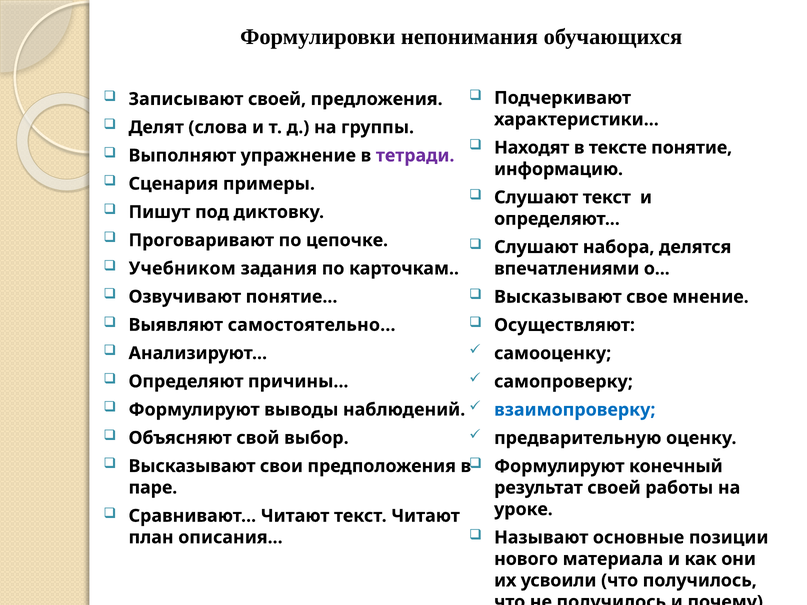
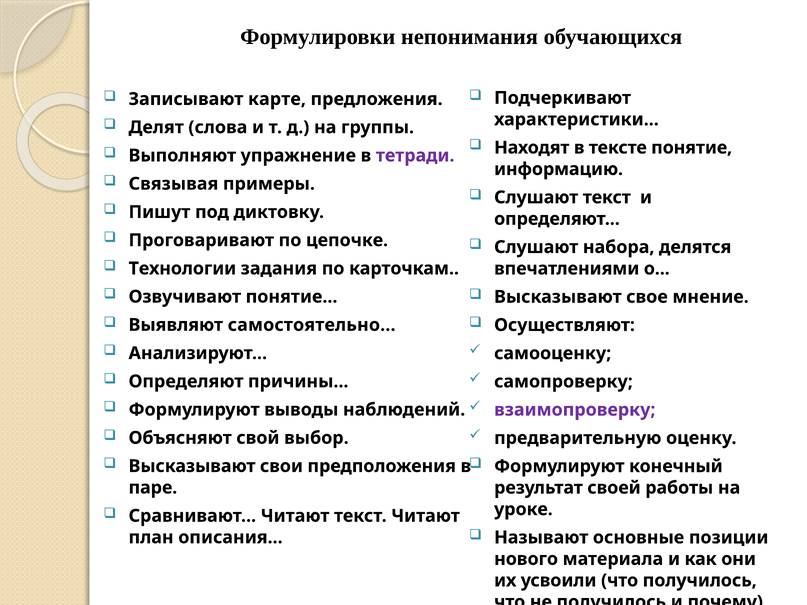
Записывают своей: своей -> карте (277, 99)
Сценария: Сценария -> Связывая (173, 184)
Учебником: Учебником -> Технологии (182, 269)
взаимопроверку colour: blue -> purple (575, 410)
